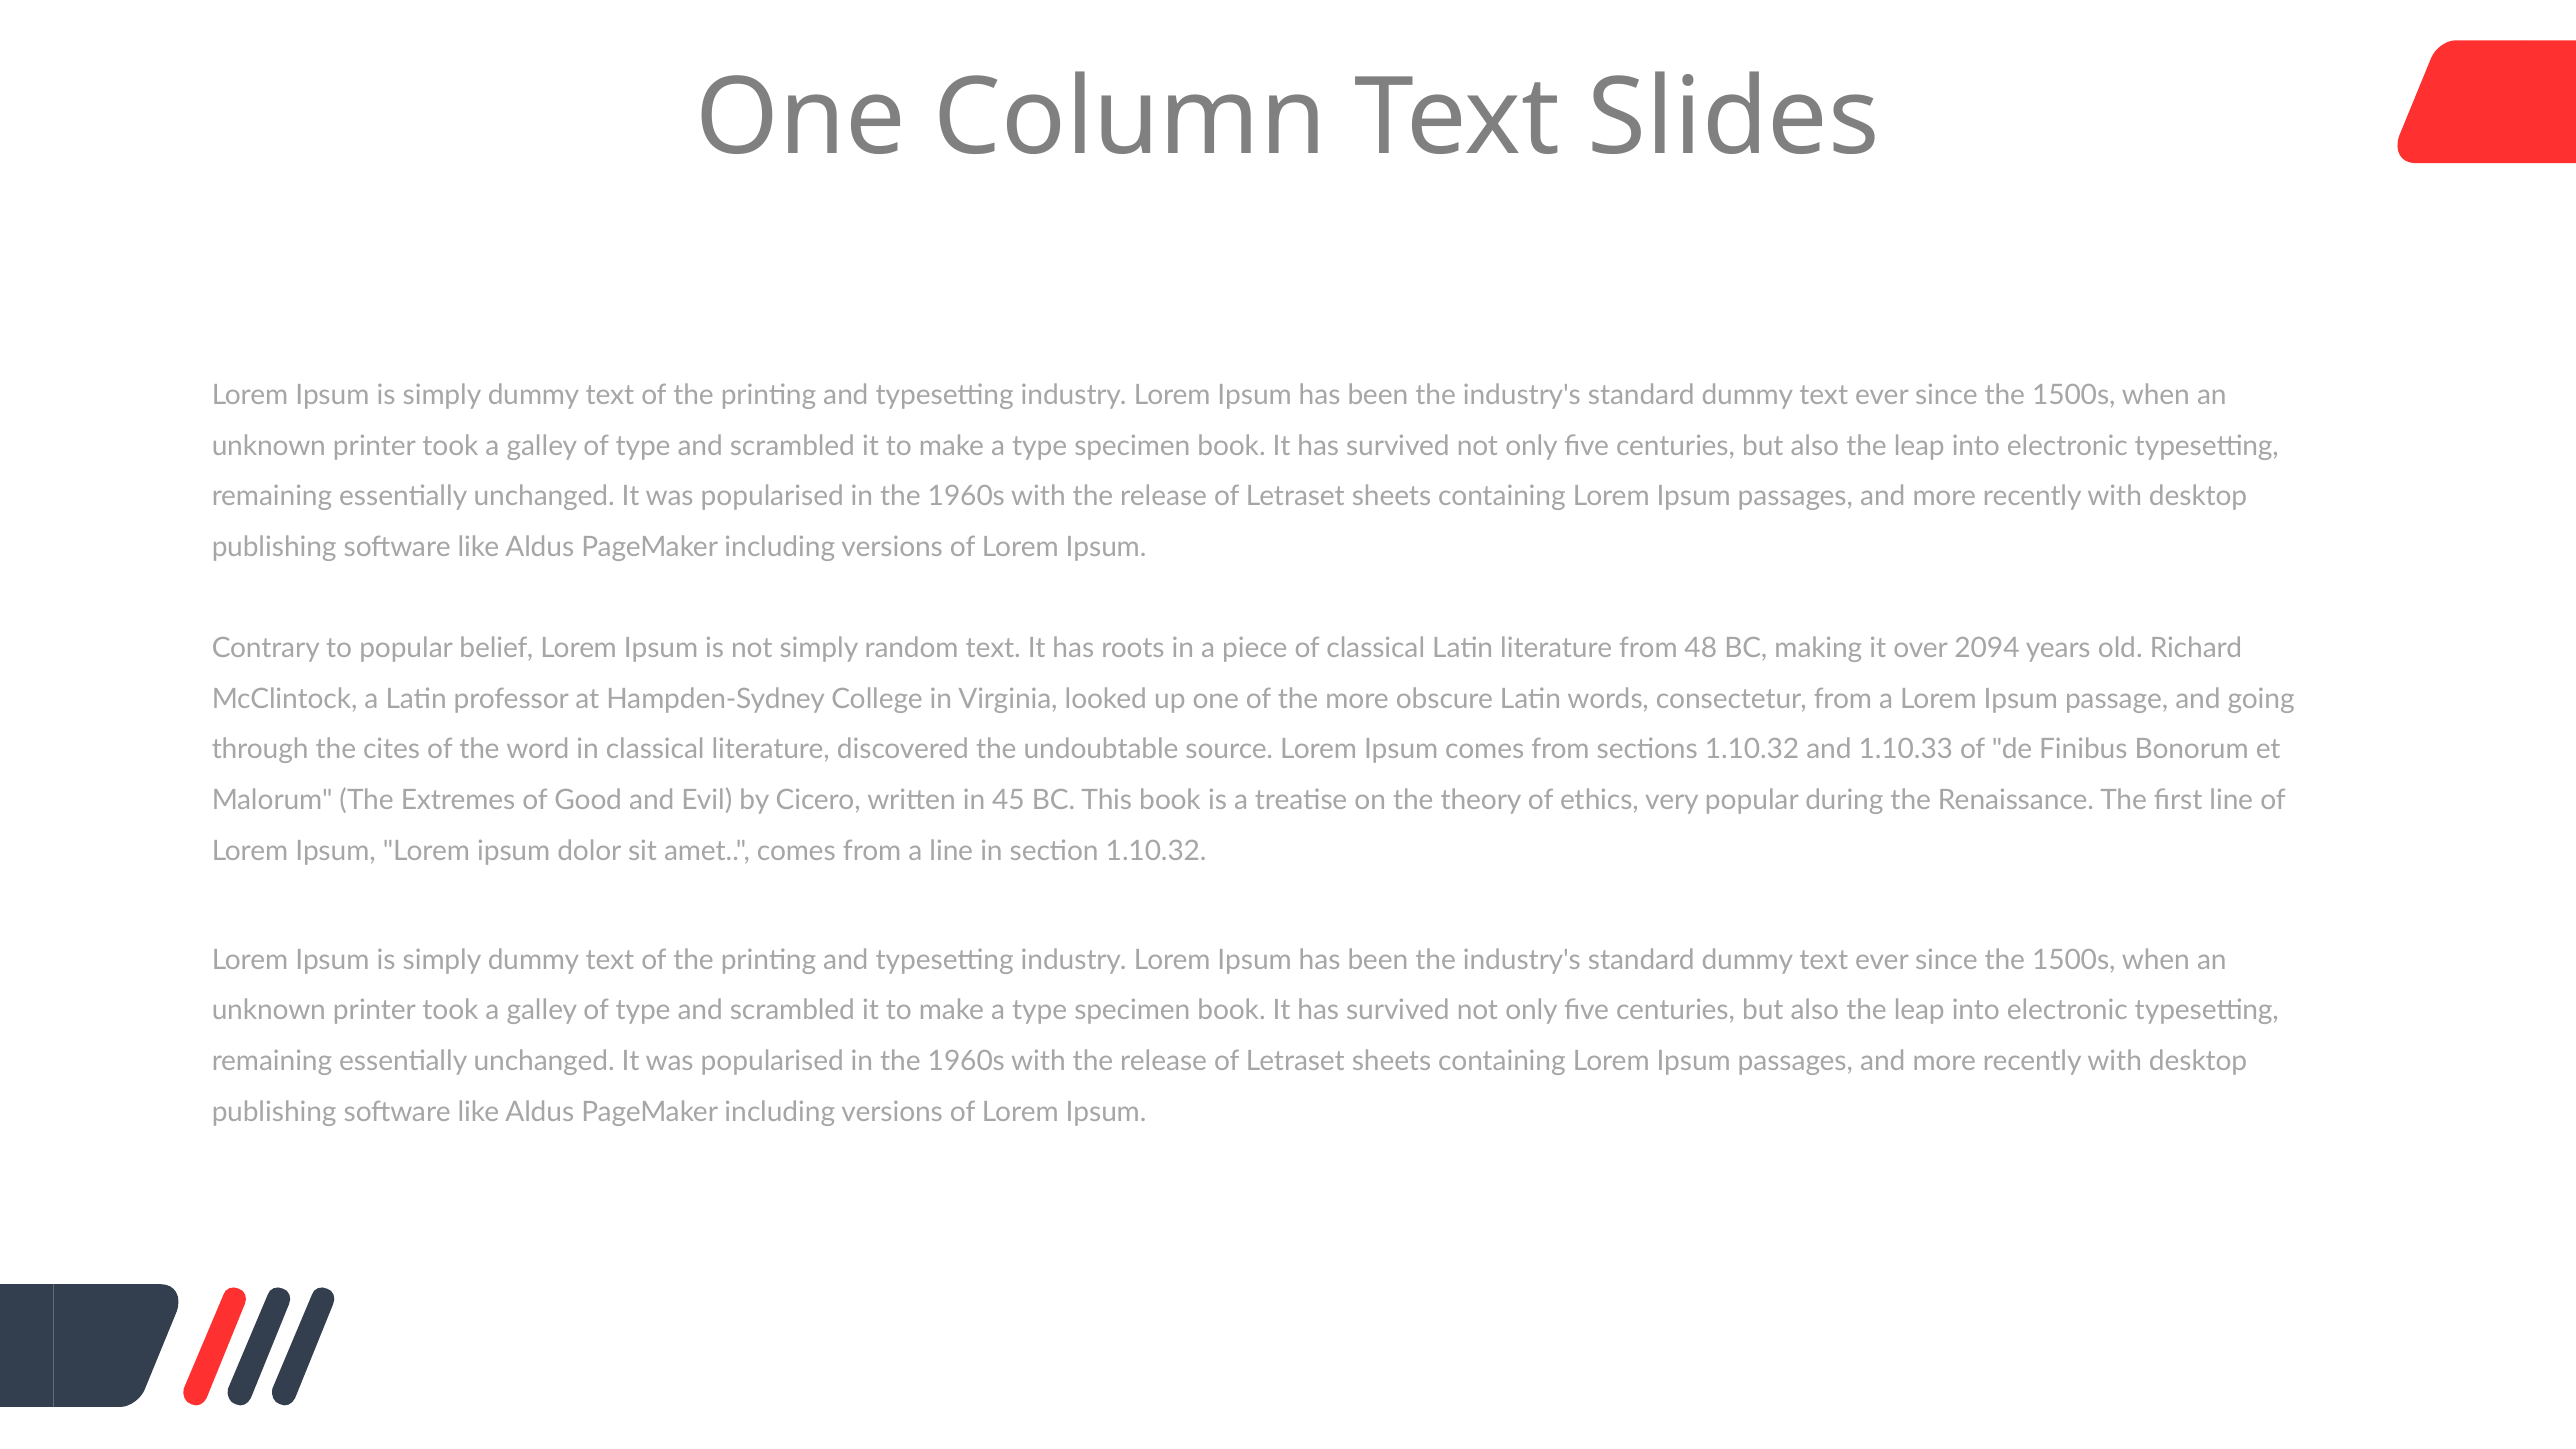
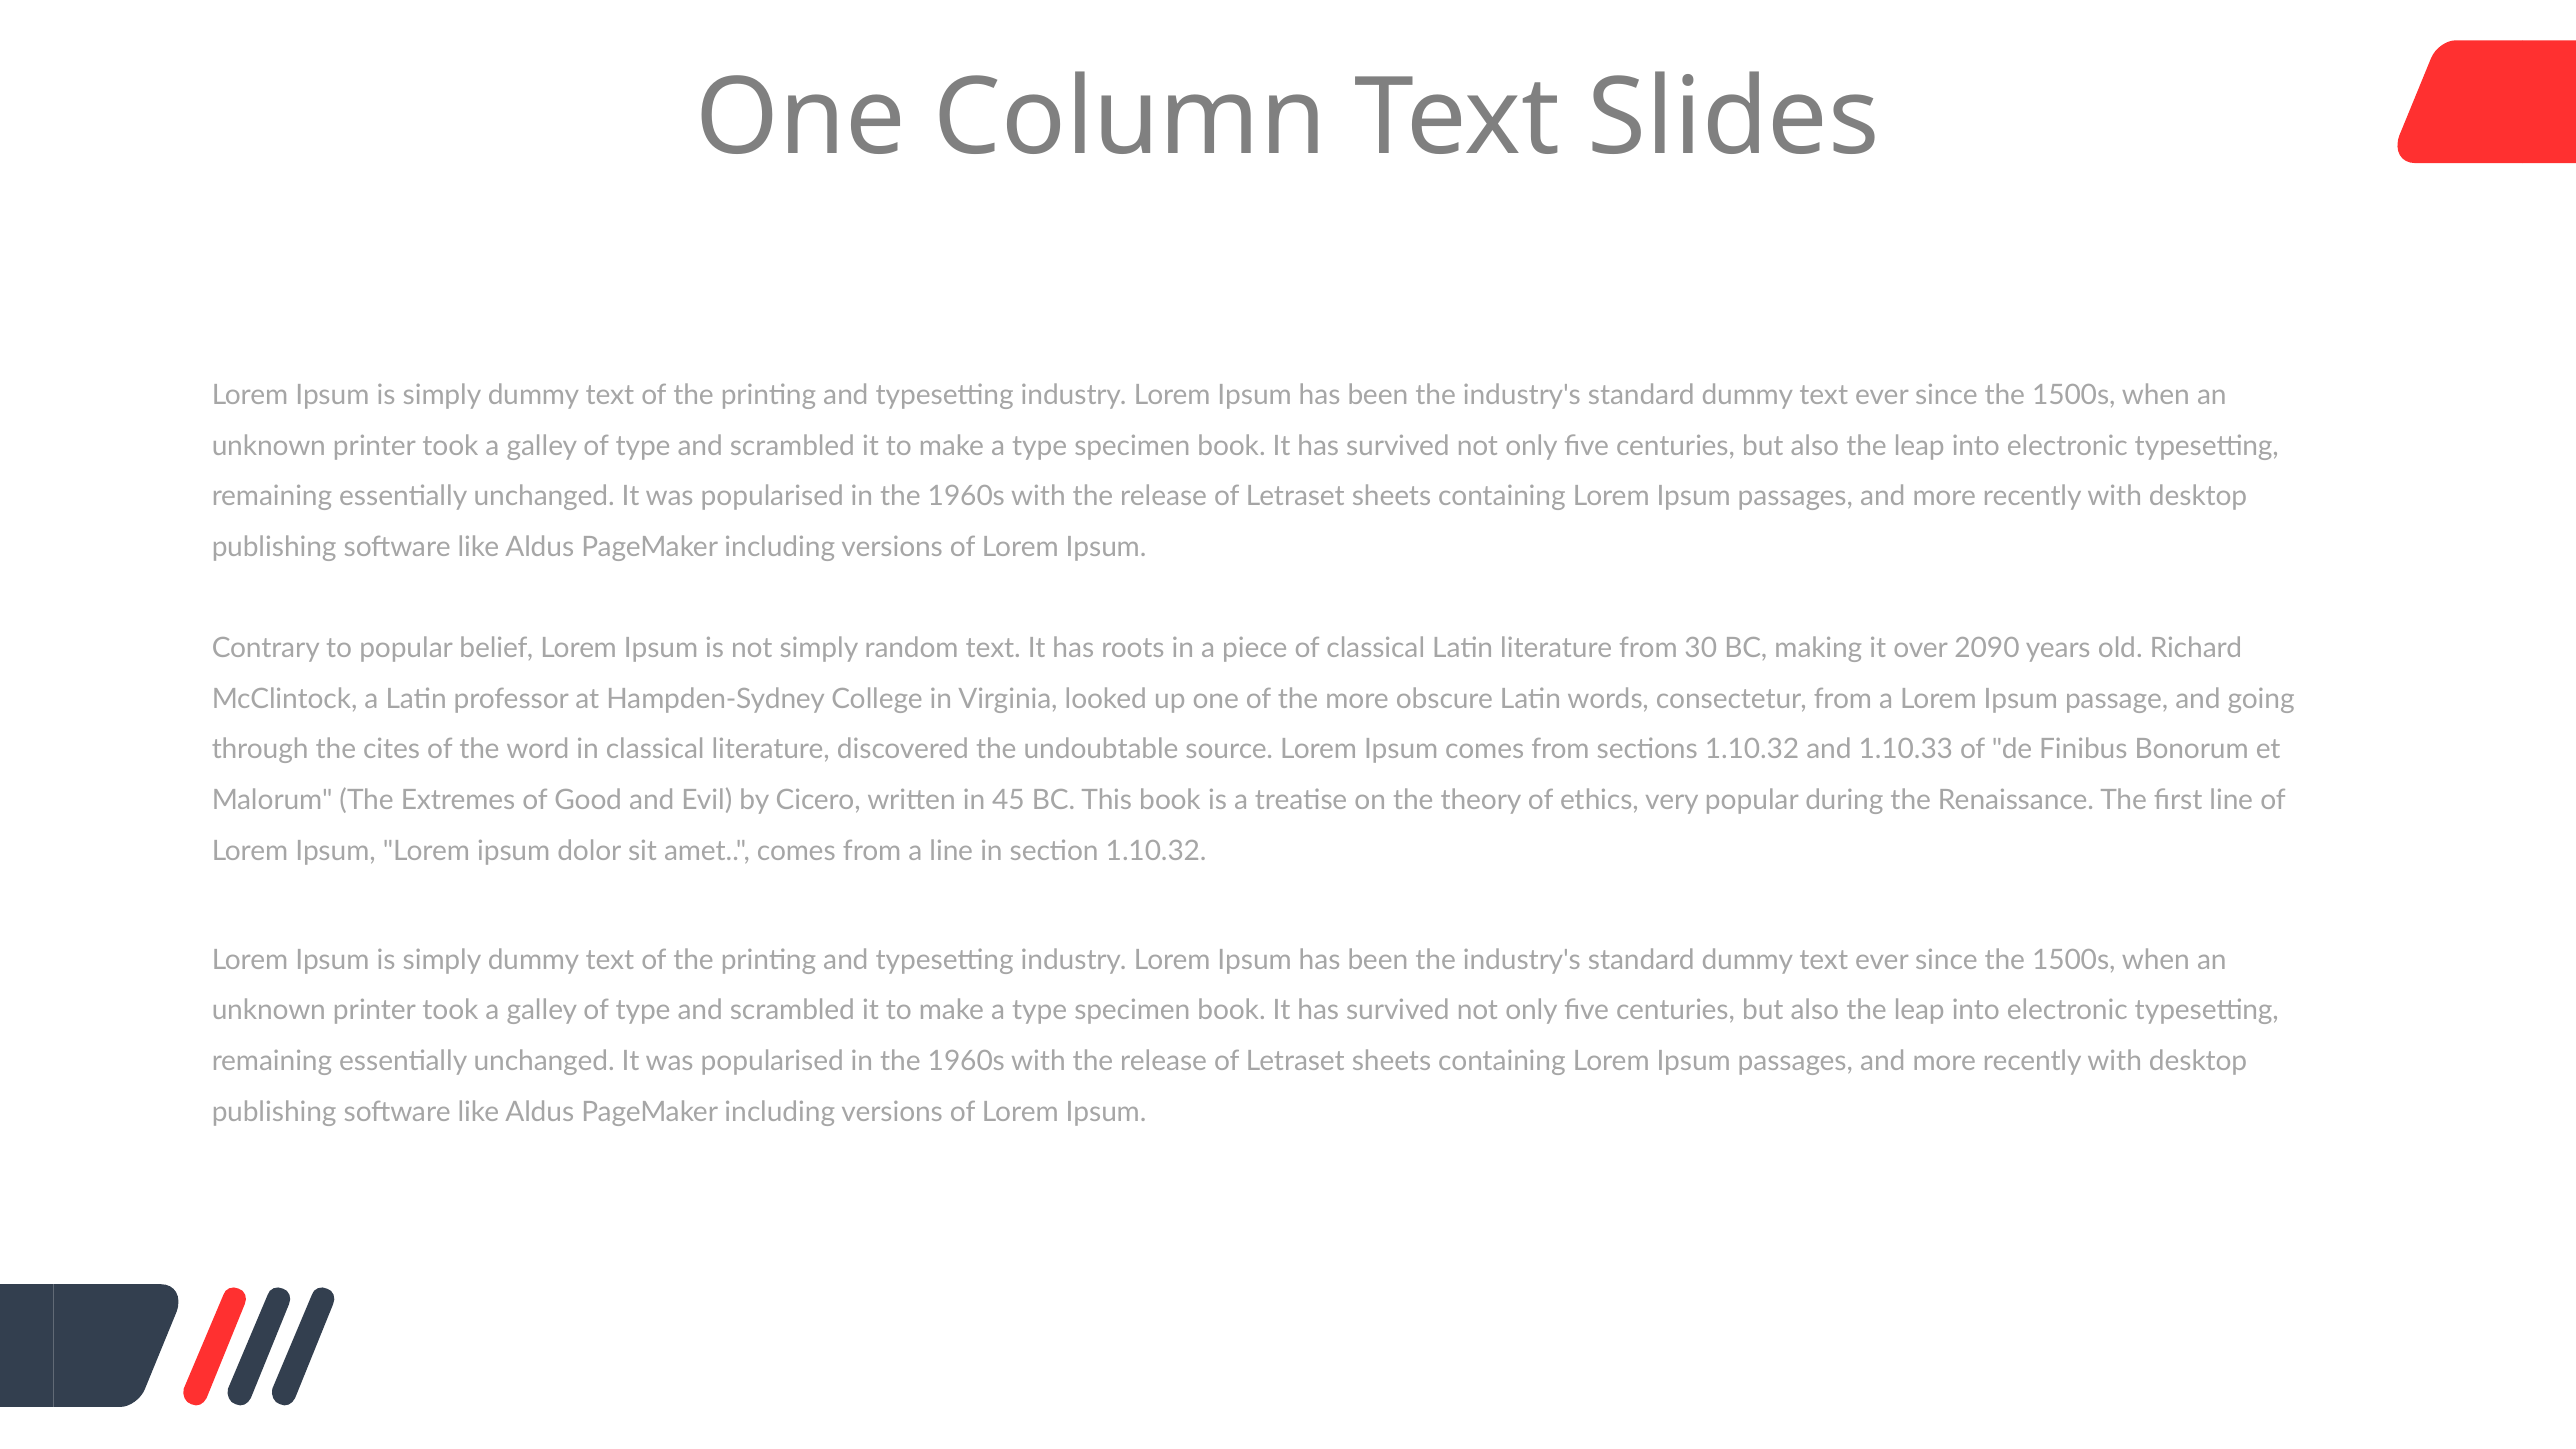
48: 48 -> 30 (1701, 648)
2094: 2094 -> 2090 (1987, 648)
